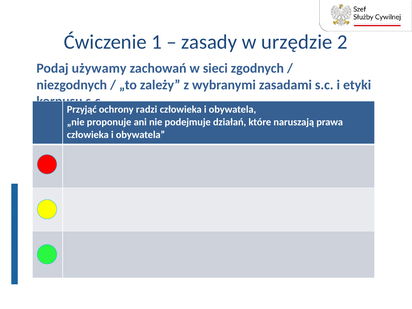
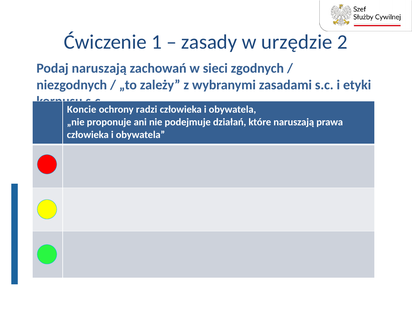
Podaj używamy: używamy -> naruszają (99, 68)
Przyjąć: Przyjąć -> Koncie (82, 110)
